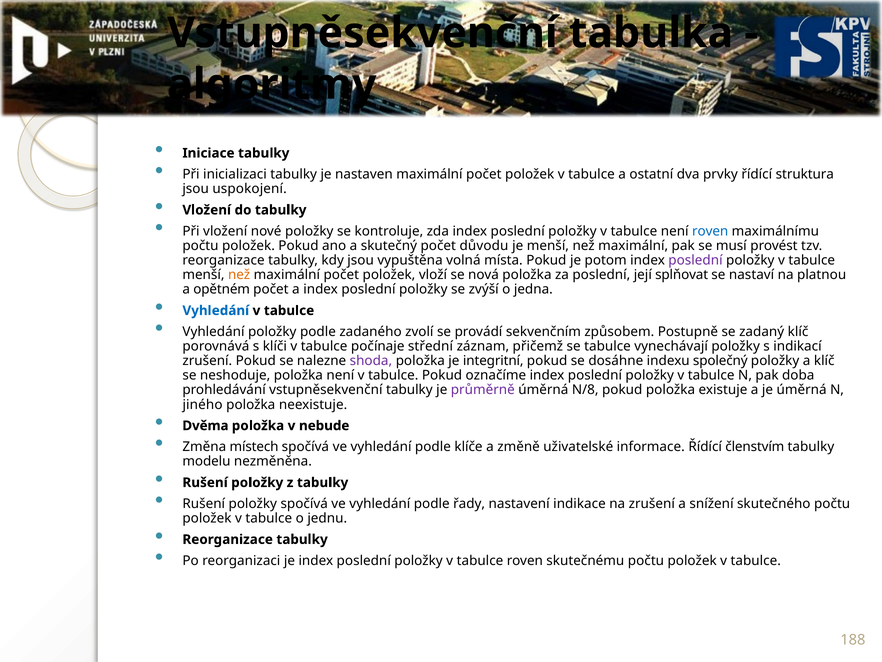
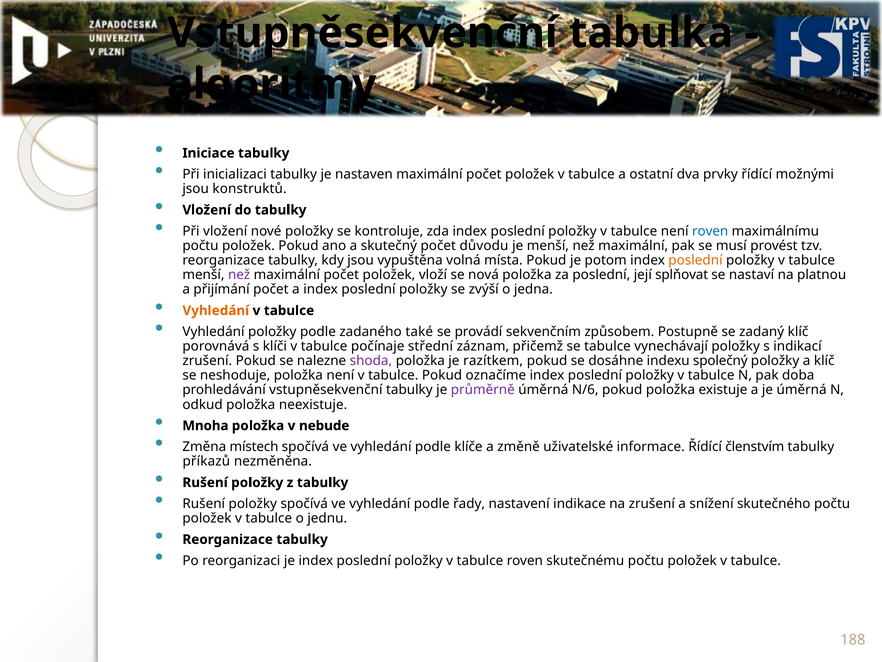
struktura: struktura -> možnými (805, 174)
uspokojení: uspokojení -> konstruktů (250, 189)
poslední colour: purple -> orange (695, 260)
než colour: orange -> purple (239, 275)
opětném: opětném -> přijímání (222, 289)
Vyhledání colour: blue -> orange (216, 310)
zvolí: zvolí -> také (419, 332)
integritní: integritní -> razítkem (493, 361)
N/8: N/8 -> N/6 (585, 390)
jiného: jiného -> odkud (203, 404)
Dvěma: Dvěma -> Mnoha (205, 425)
modelu: modelu -> příkazů (206, 461)
